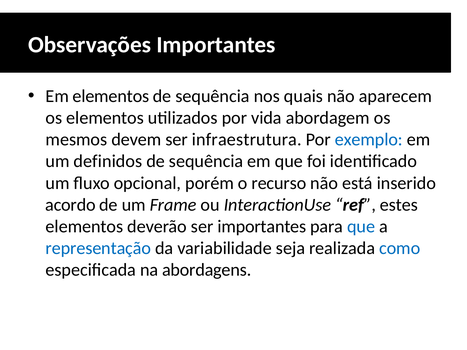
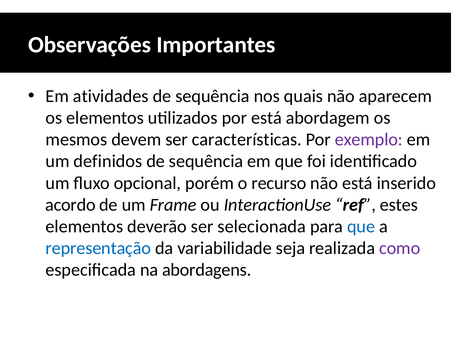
Em elementos: elementos -> atividades (111, 96)
por vida: vida -> está (266, 118)
infraestrutura: infraestrutura -> características (247, 140)
exemplo colour: blue -> purple (369, 140)
ser importantes: importantes -> selecionada (262, 227)
como colour: blue -> purple (400, 248)
